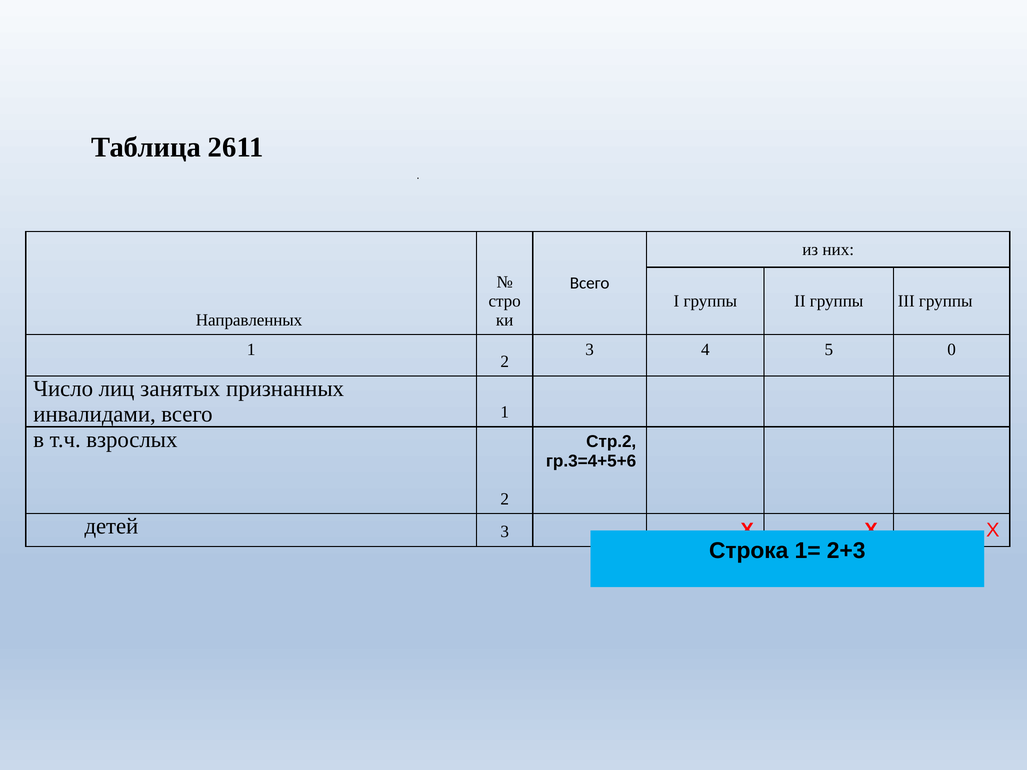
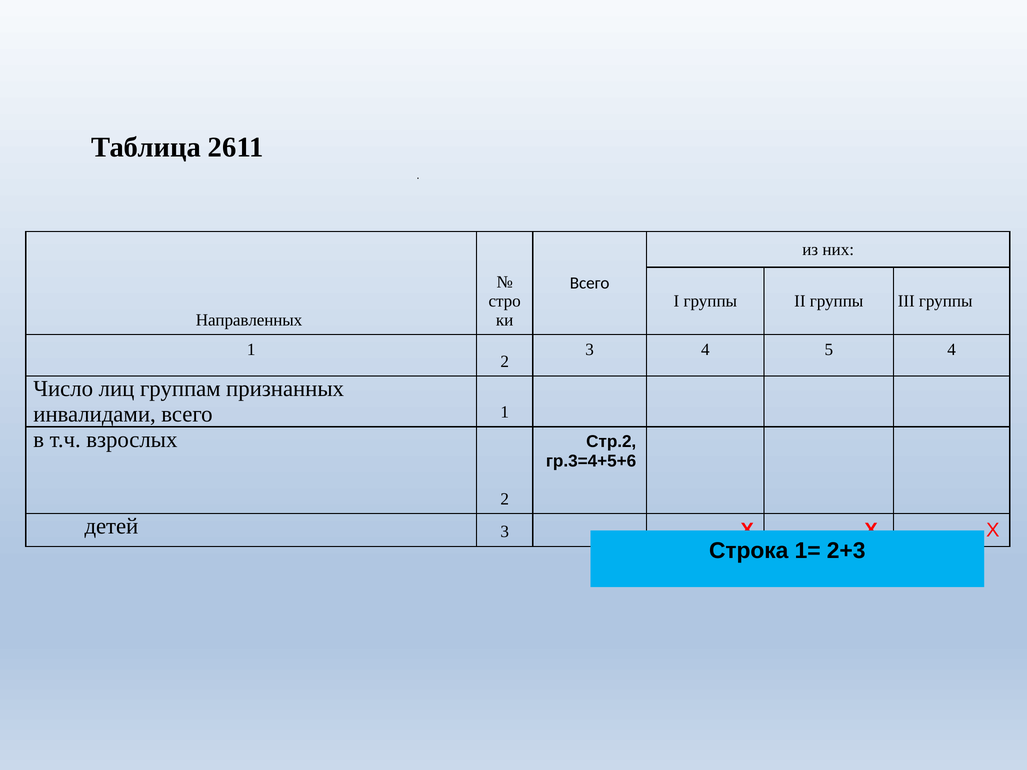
5 0: 0 -> 4 (952, 349)
занятых: занятых -> группам (180, 389)
